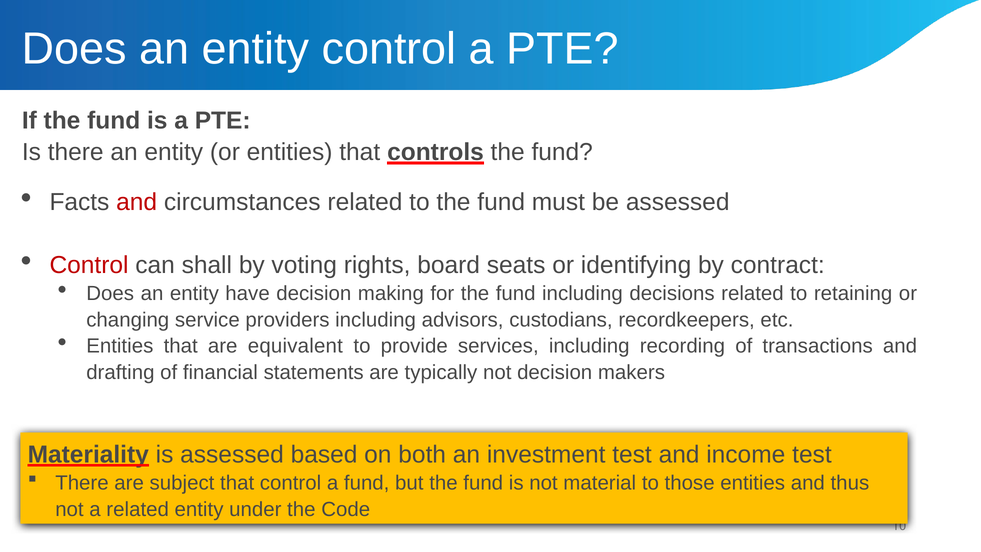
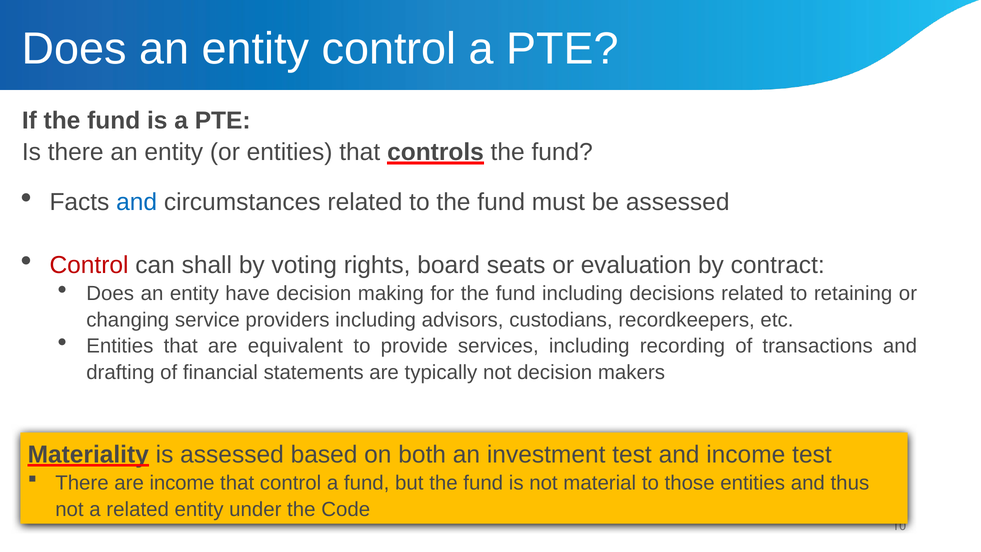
and colour: red -> blue (137, 202)
identifying: identifying -> evaluation (636, 265)
are subject: subject -> income (182, 483)
